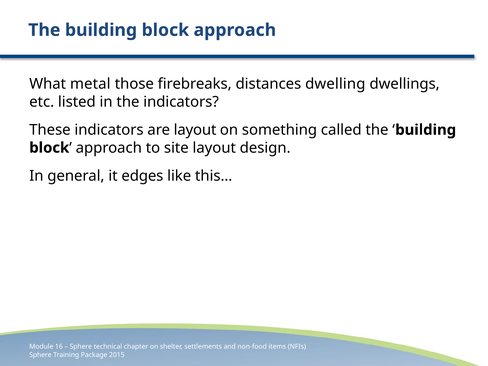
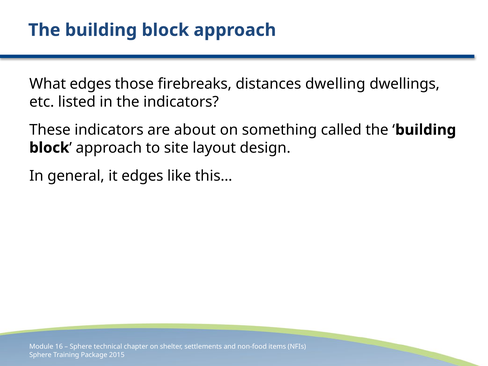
What metal: metal -> edges (90, 84)
are layout: layout -> about (195, 130)
